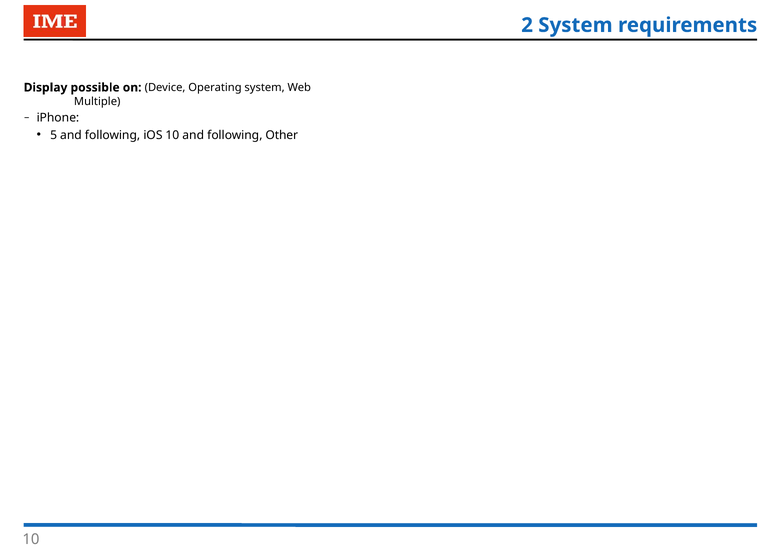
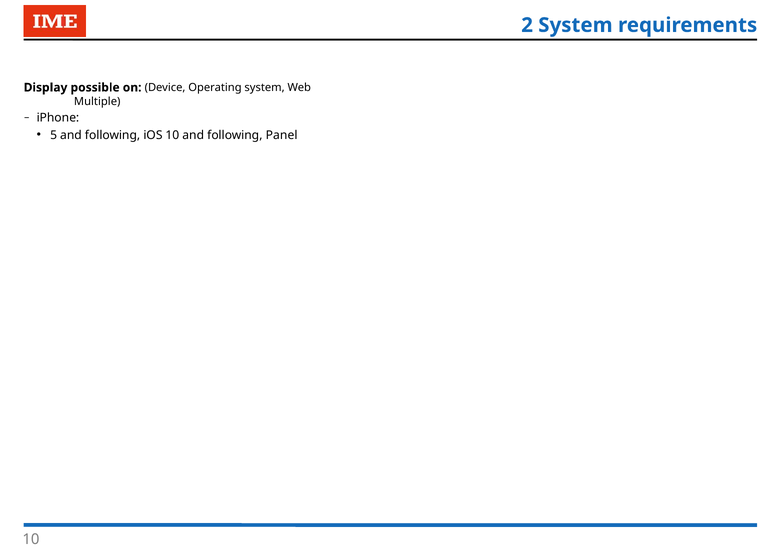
Other: Other -> Panel (282, 135)
